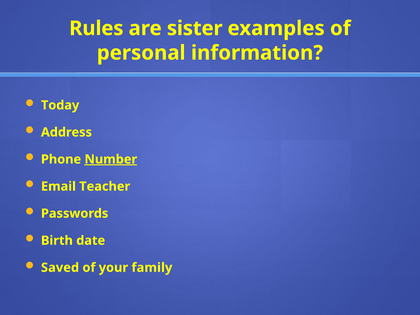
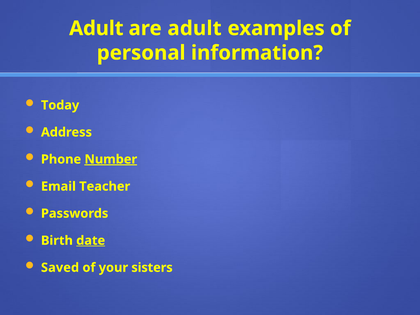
Rules: Rules -> Adult (96, 28)
are sister: sister -> adult (194, 28)
date underline: none -> present (91, 241)
family: family -> sisters (152, 268)
